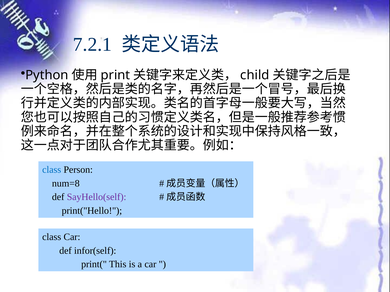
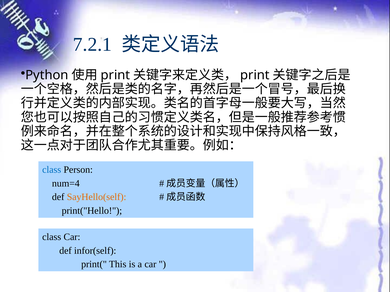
child: child -> print (255, 75)
num=8: num=8 -> num=4 (66, 184)
SayHello(self colour: purple -> orange (97, 197)
